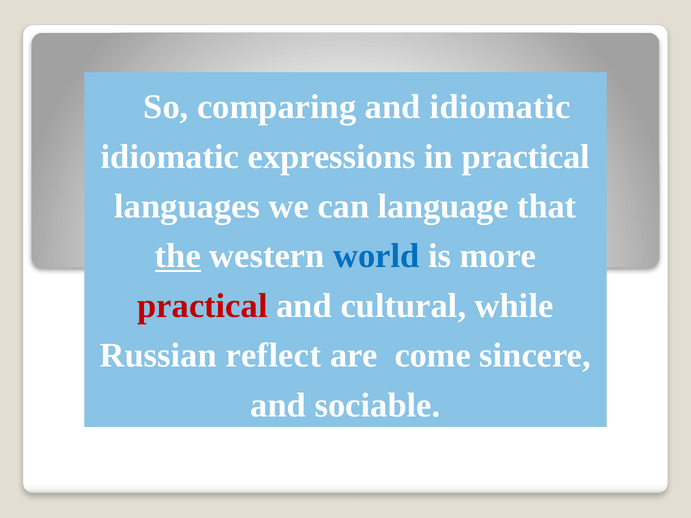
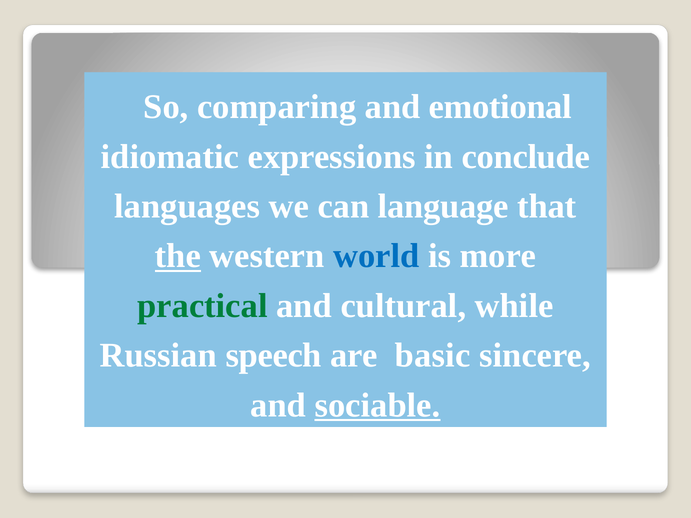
and idiomatic: idiomatic -> emotional (500, 107)
in practical: practical -> conclude (526, 157)
practical colour: red -> green (202, 306)
reflect: reflect -> speech (274, 356)
come: come -> basic (433, 356)
sociable underline: none -> present (378, 405)
